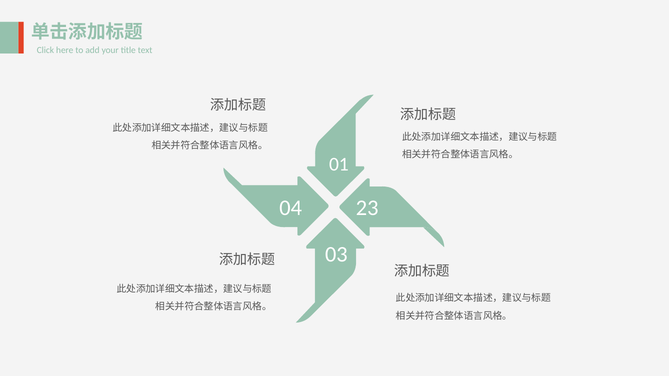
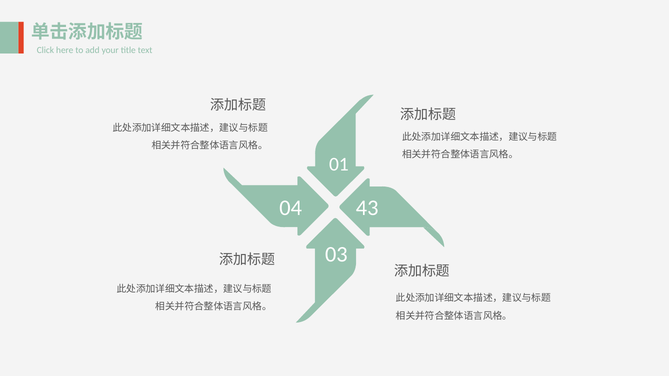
23: 23 -> 43 (367, 208)
